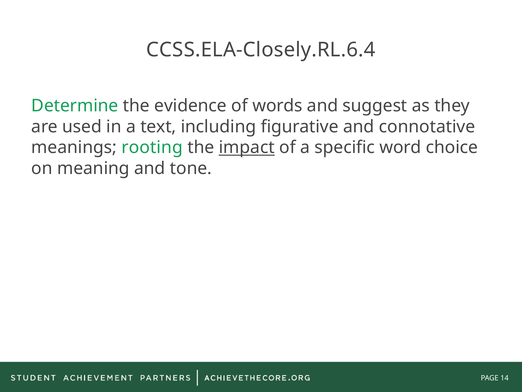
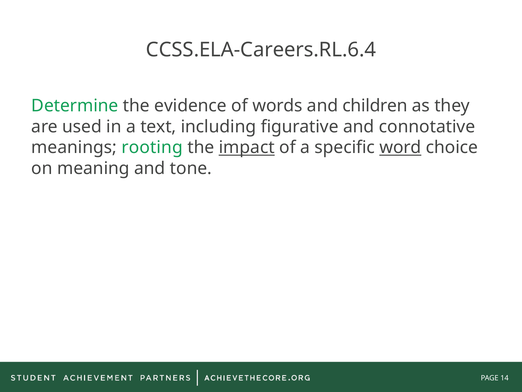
CCSS.ELA-Closely.RL.6.4: CCSS.ELA-Closely.RL.6.4 -> CCSS.ELA-Careers.RL.6.4 (261, 50)
suggest: suggest -> children (375, 106)
word underline: none -> present (400, 147)
